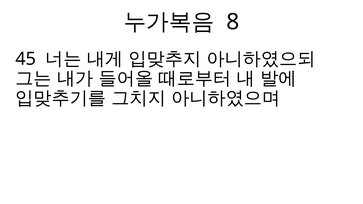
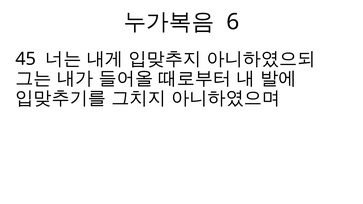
8: 8 -> 6 (233, 22)
